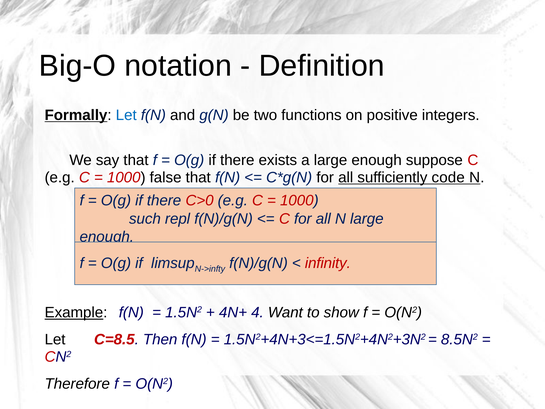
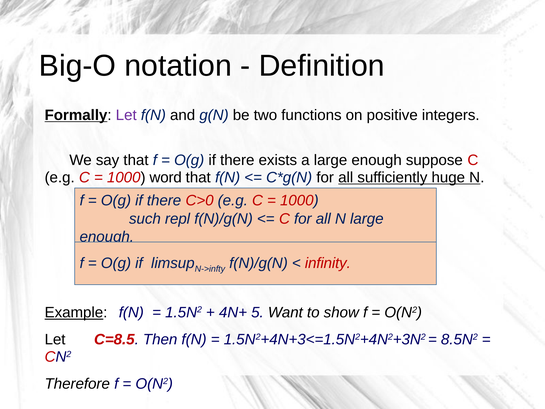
Let colour: blue -> purple (126, 115)
false: false -> word (166, 177)
code: code -> huge (448, 177)
4: 4 -> 5 (257, 312)
